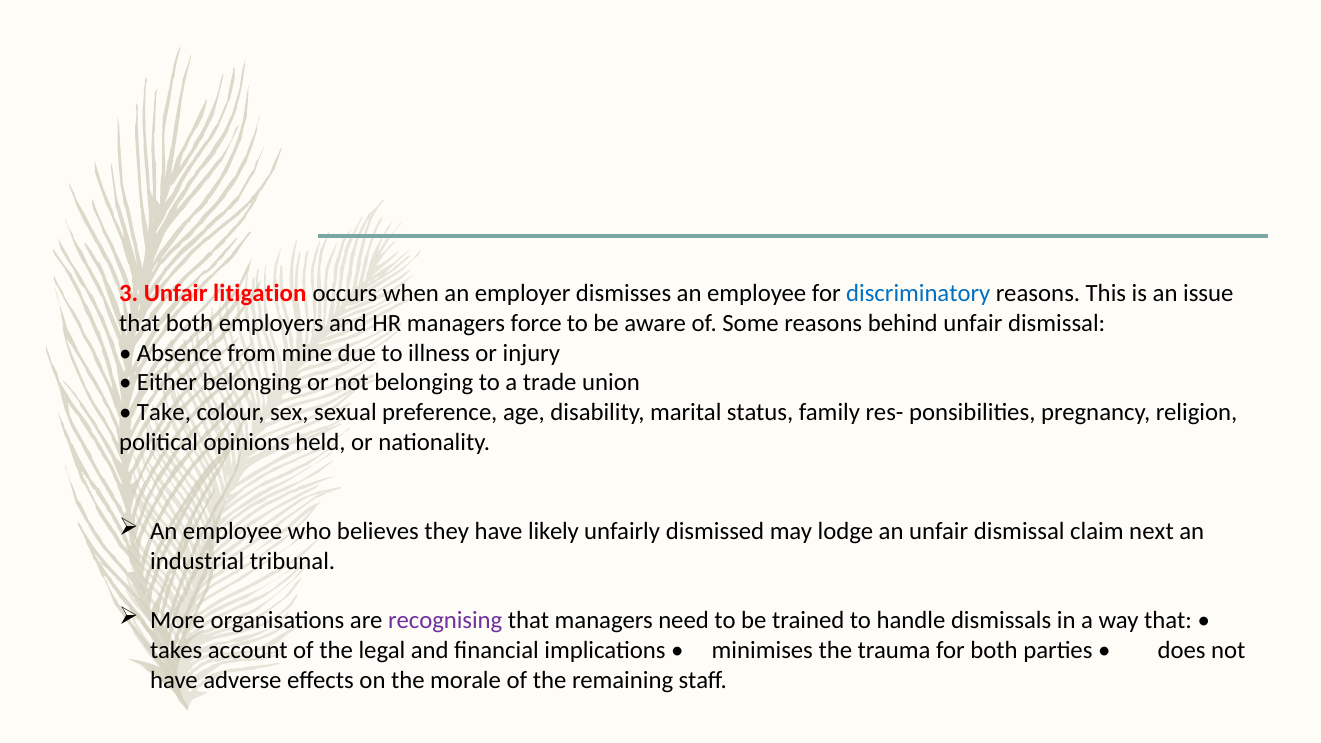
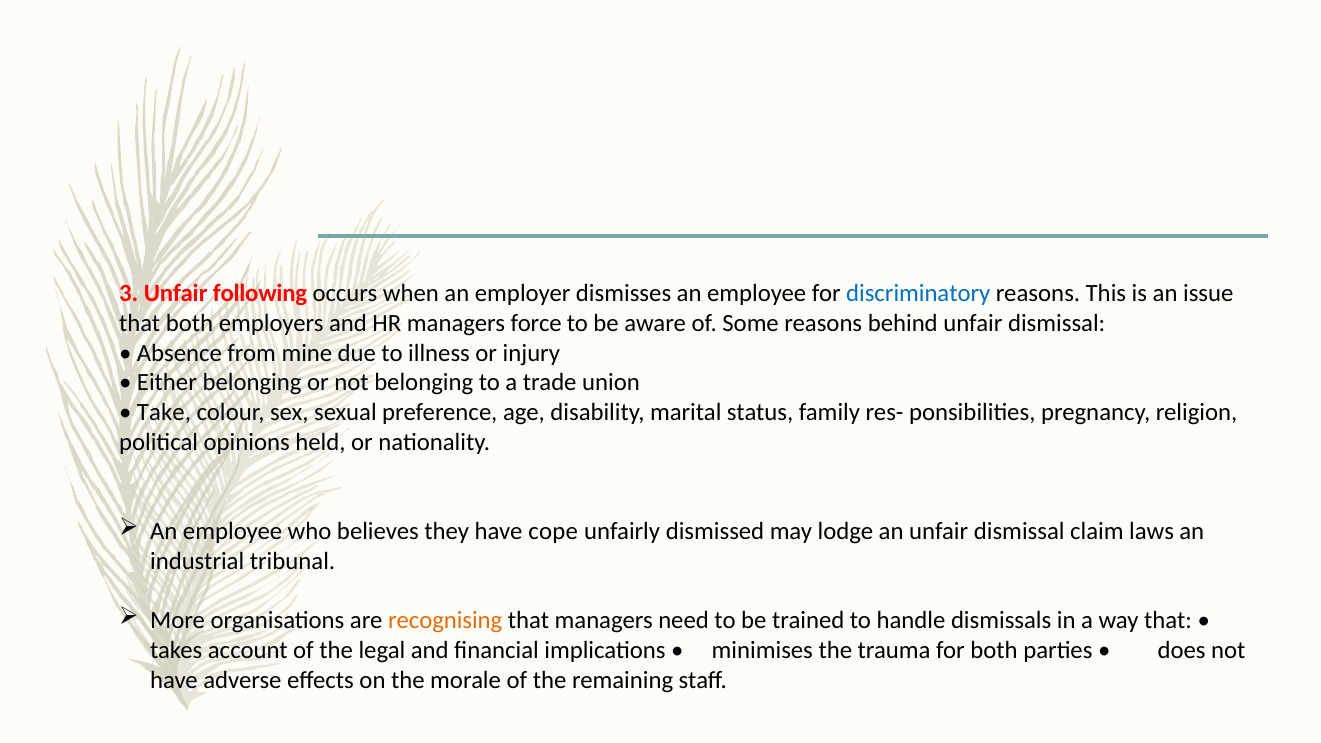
litigation: litigation -> following (260, 294)
likely: likely -> cope (553, 531)
next: next -> laws (1152, 531)
recognising colour: purple -> orange (445, 620)
